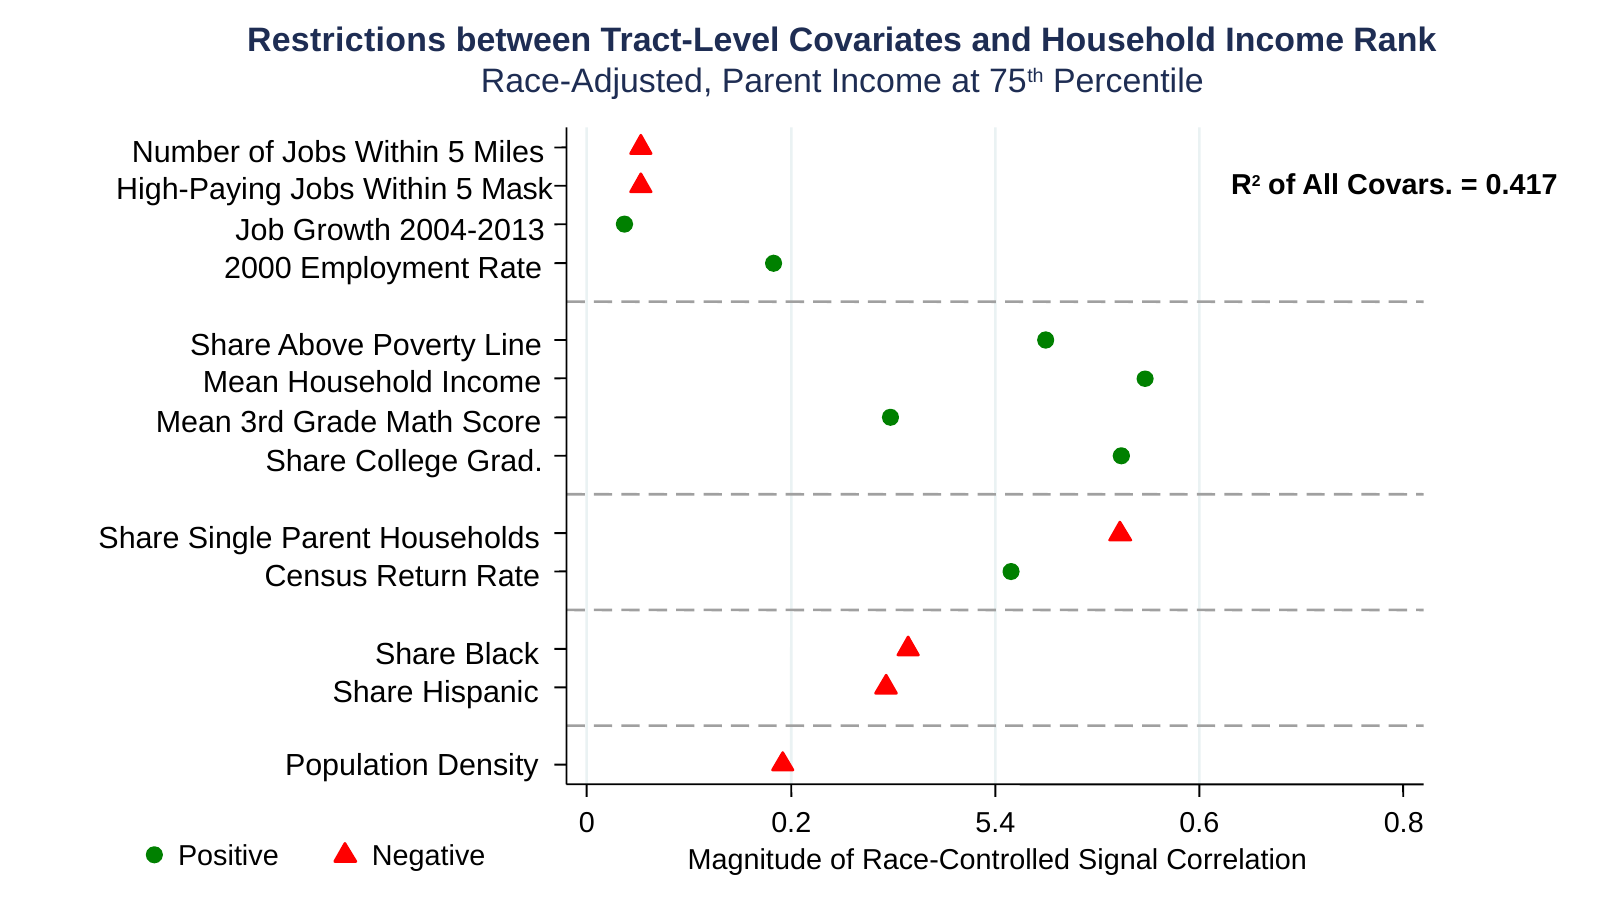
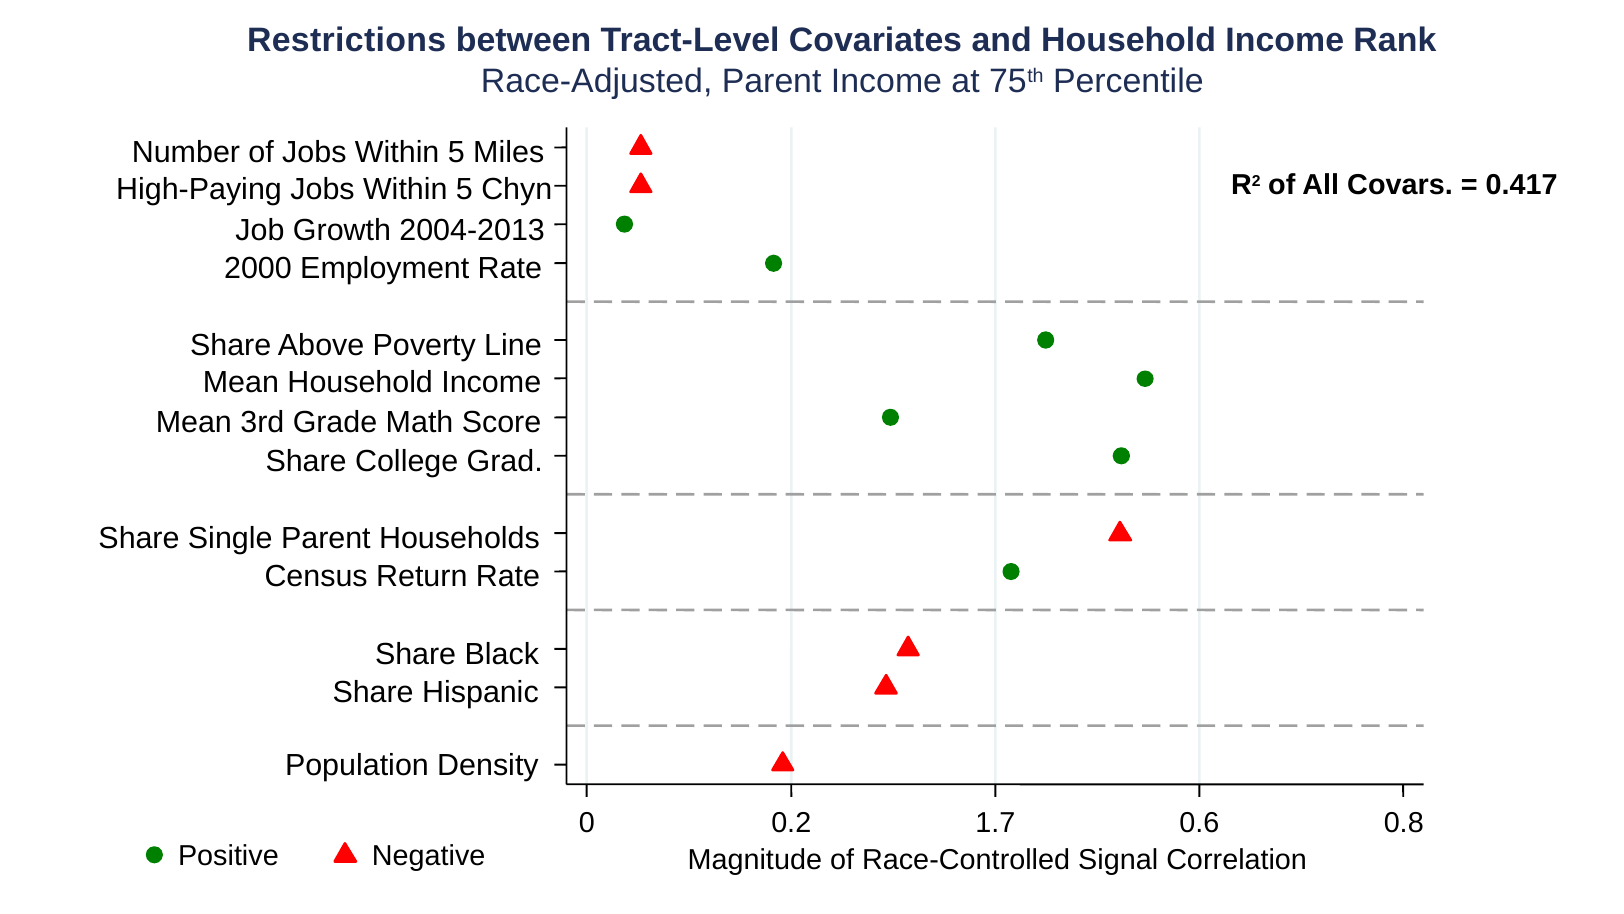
Mask: Mask -> Chyn (517, 189)
5.4: 5.4 -> 1.7 (995, 823)
